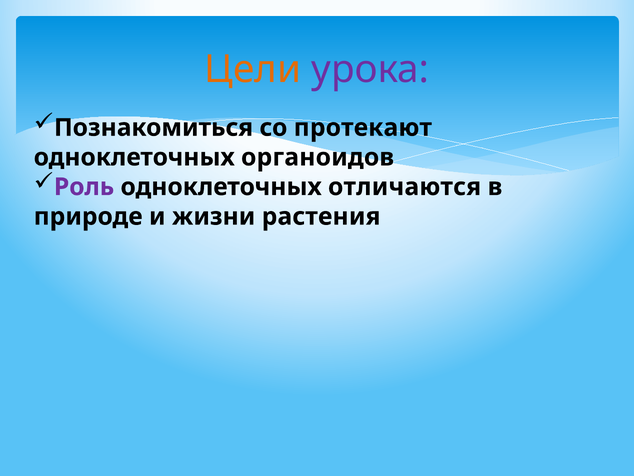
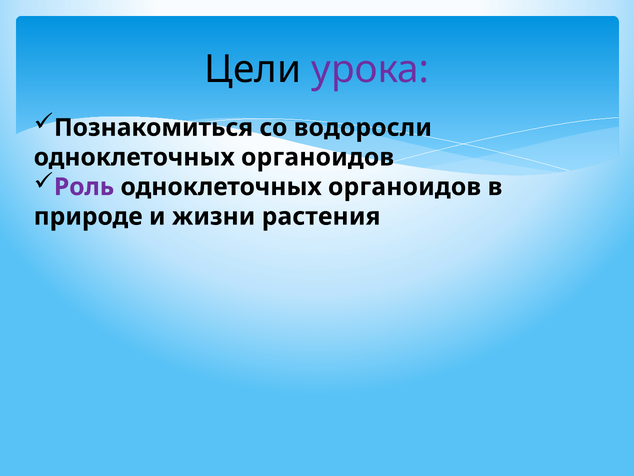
Цели colour: orange -> black (253, 70)
протекают: протекают -> водоросли (363, 128)
отличаются: отличаются -> органоидов (405, 187)
